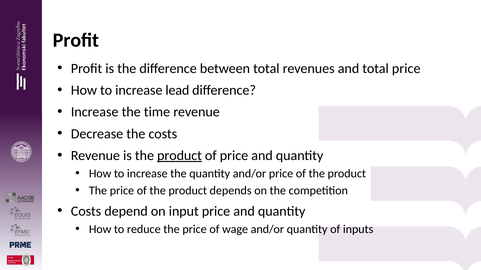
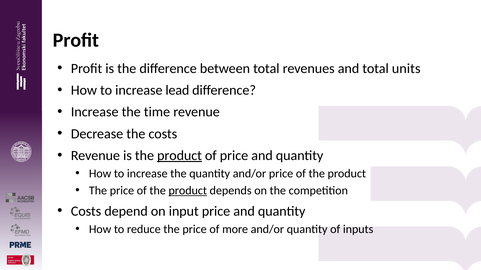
total price: price -> units (406, 69)
product underline: none -> present (188, 191)
wage: wage -> more (235, 230)
